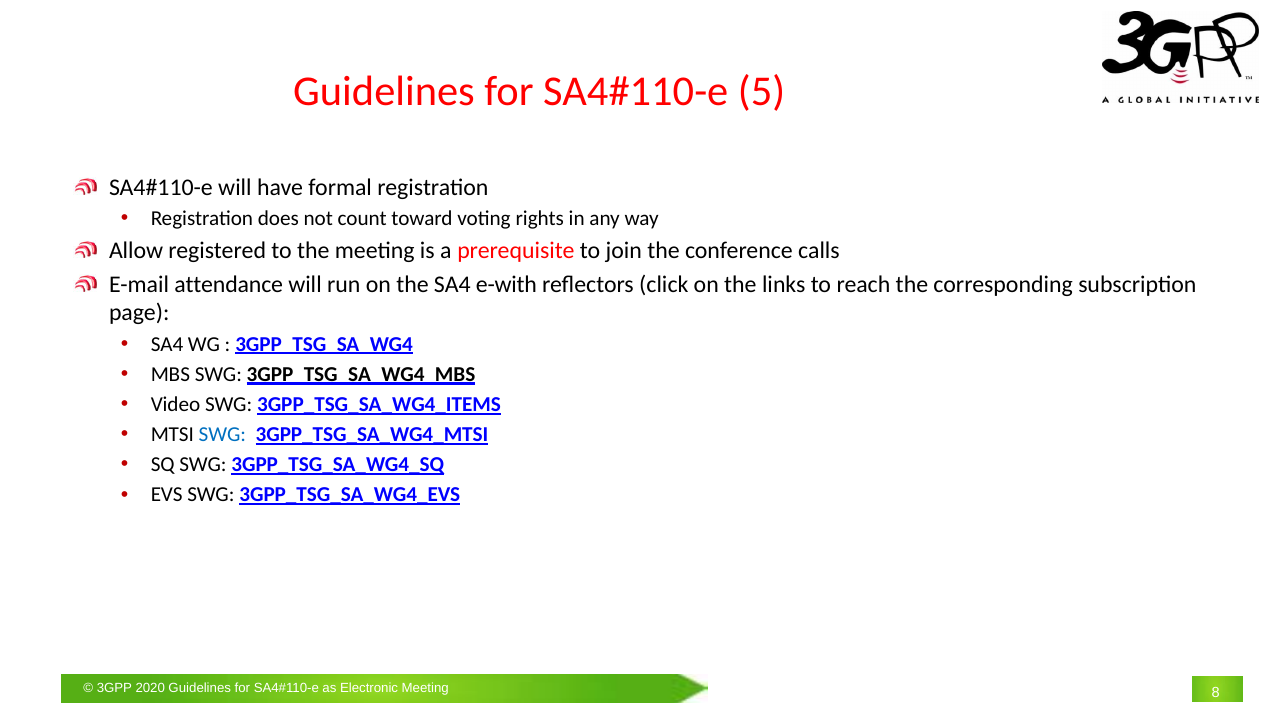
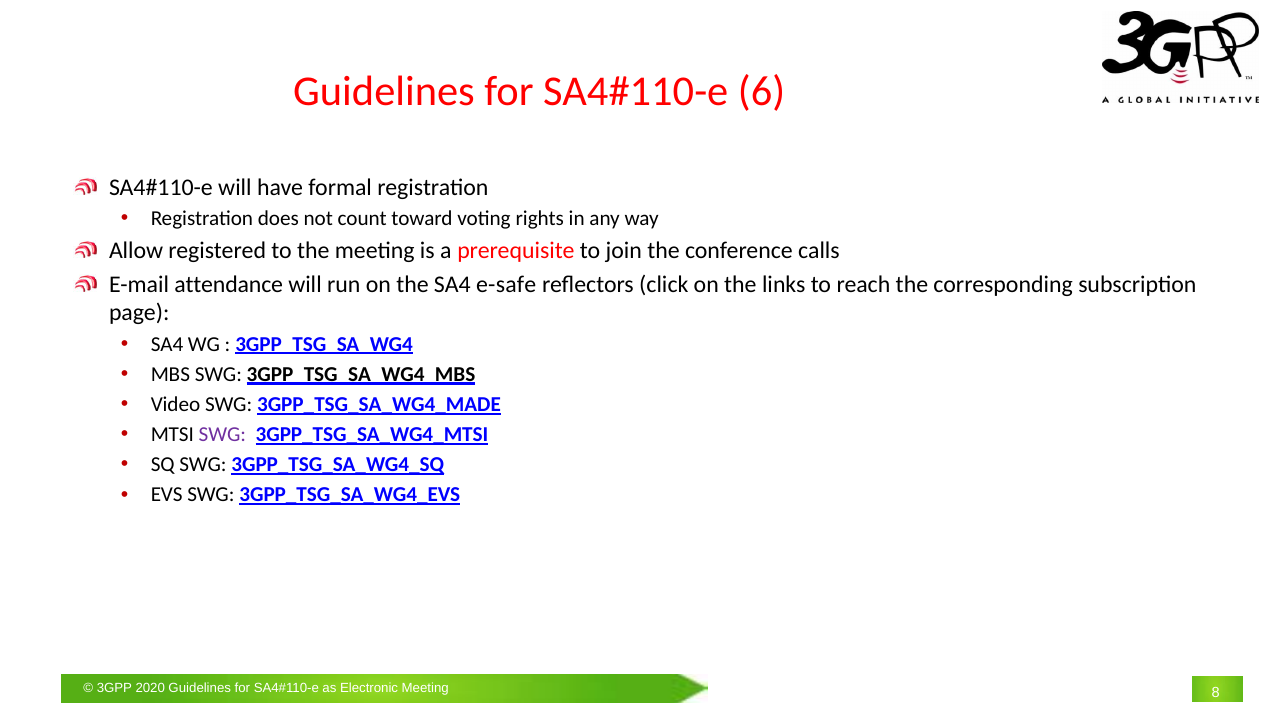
5: 5 -> 6 (762, 91)
e-with: e-with -> e-safe (506, 284)
3GPP_TSG_SA_WG4_ITEMS: 3GPP_TSG_SA_WG4_ITEMS -> 3GPP_TSG_SA_WG4_MADE (379, 404)
SWG colour: blue -> purple (222, 435)
